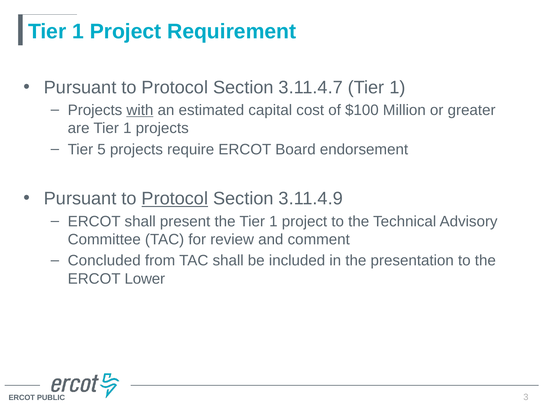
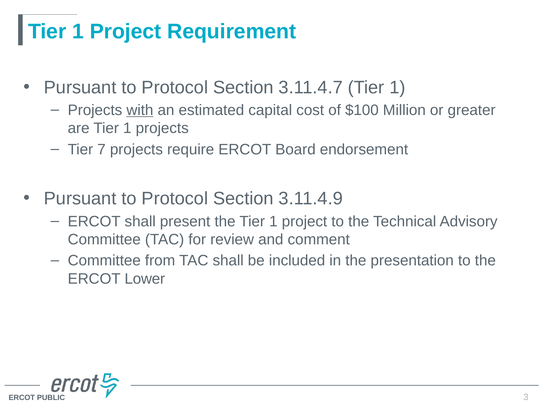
5: 5 -> 7 (102, 149)
Protocol underline: present -> none (175, 199)
Concluded: Concluded -> Committee (104, 261)
